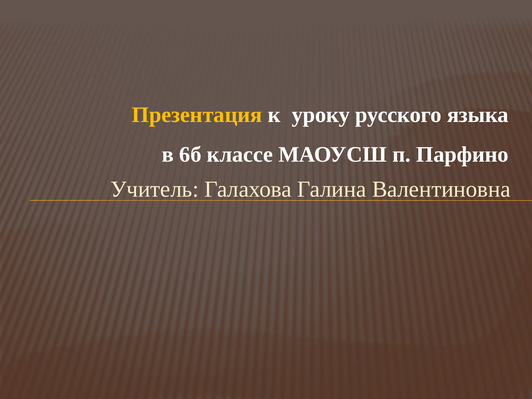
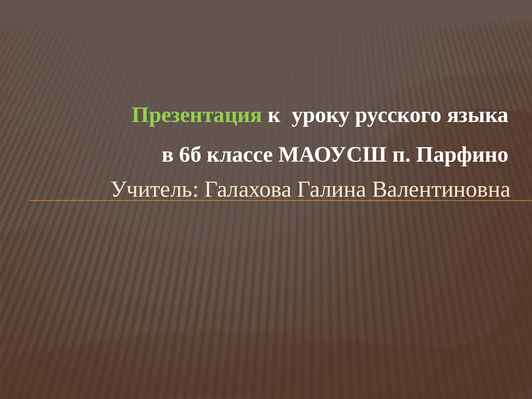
Презентация colour: yellow -> light green (197, 115)
